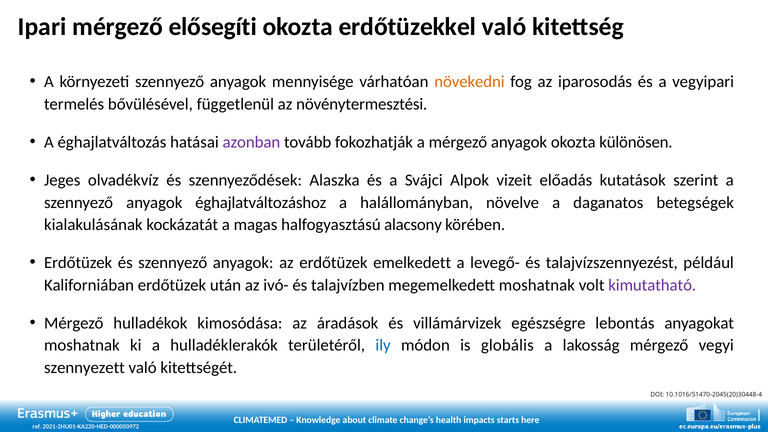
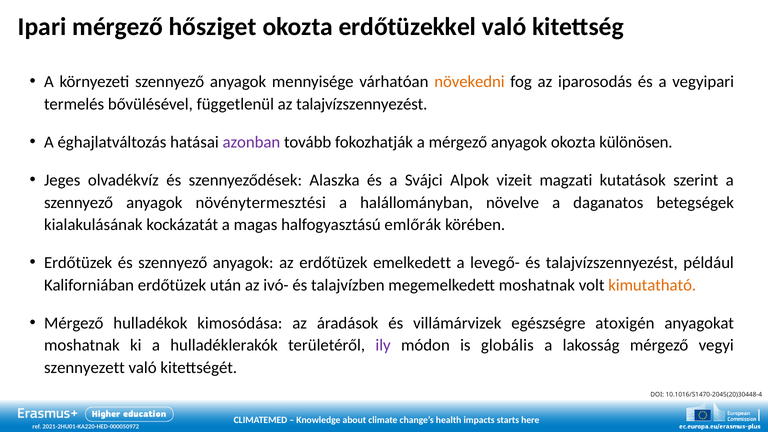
elősegíti: elősegíti -> hősziget (213, 27)
az növénytermesztési: növénytermesztési -> talajvízszennyezést (362, 104)
előadás: előadás -> magzati (566, 180)
éghajlatváltozáshoz: éghajlatváltozáshoz -> növénytermesztési (261, 203)
alacsony: alacsony -> emlőrák (413, 225)
kimutatható colour: purple -> orange (652, 285)
lebontás: lebontás -> atoxigén (625, 323)
ily colour: blue -> purple (383, 345)
